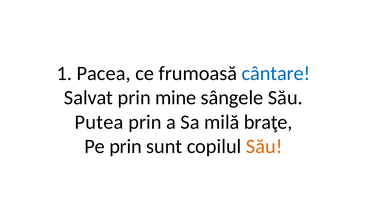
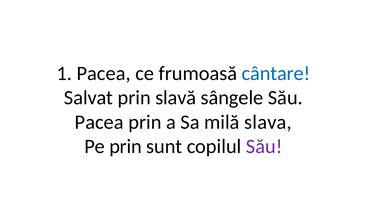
mine: mine -> slavă (176, 98)
Putea: Putea -> Pacea (99, 122)
braţe: braţe -> slava (268, 122)
Său colour: orange -> purple (264, 147)
